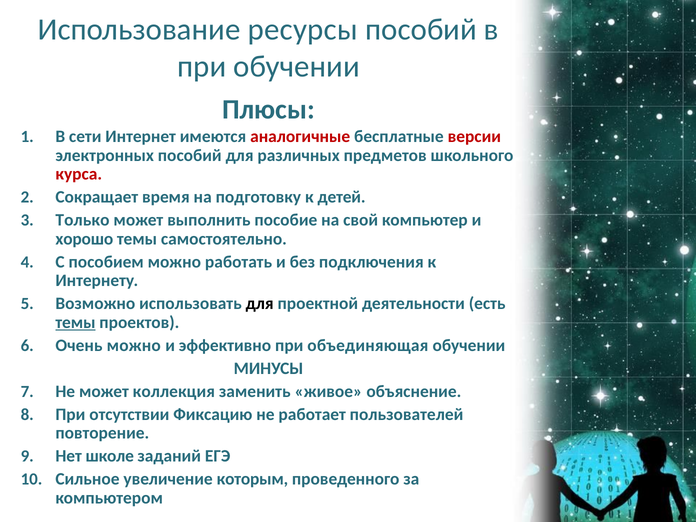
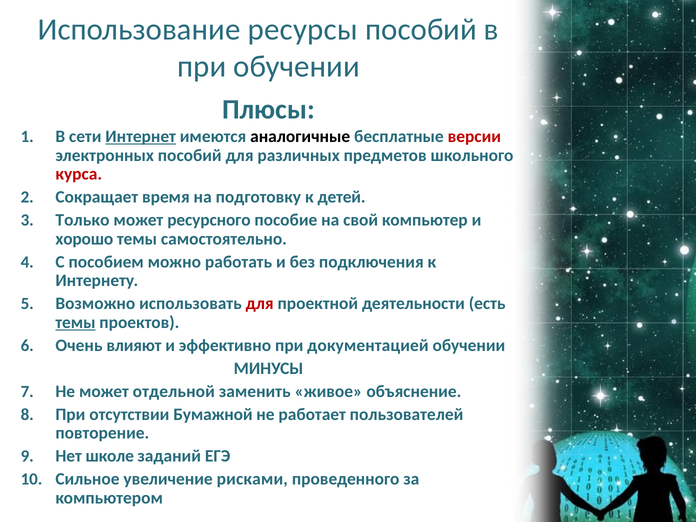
Интернет underline: none -> present (141, 137)
аналогичные colour: red -> black (300, 137)
выполнить: выполнить -> ресурсного (209, 220)
для colour: black -> red (260, 304)
Очень можно: можно -> влияют (134, 345)
объединяющая: объединяющая -> документацией (368, 345)
коллекция: коллекция -> отдельной (174, 391)
Фиксацию: Фиксацию -> Бумажной (213, 414)
которым: которым -> рисками (252, 479)
